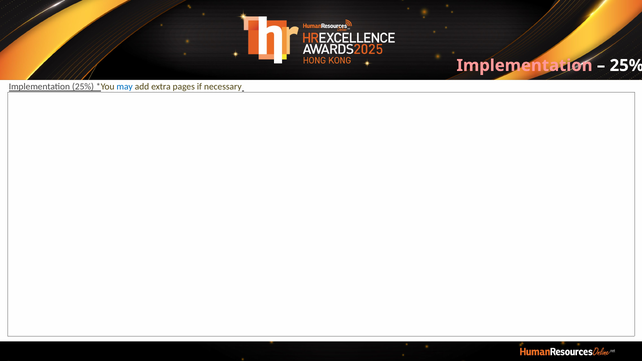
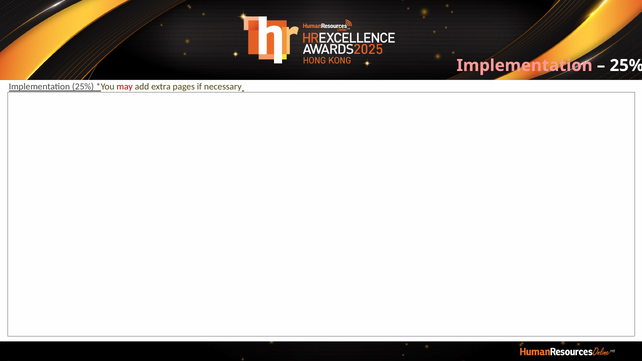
may colour: blue -> red (125, 87)
